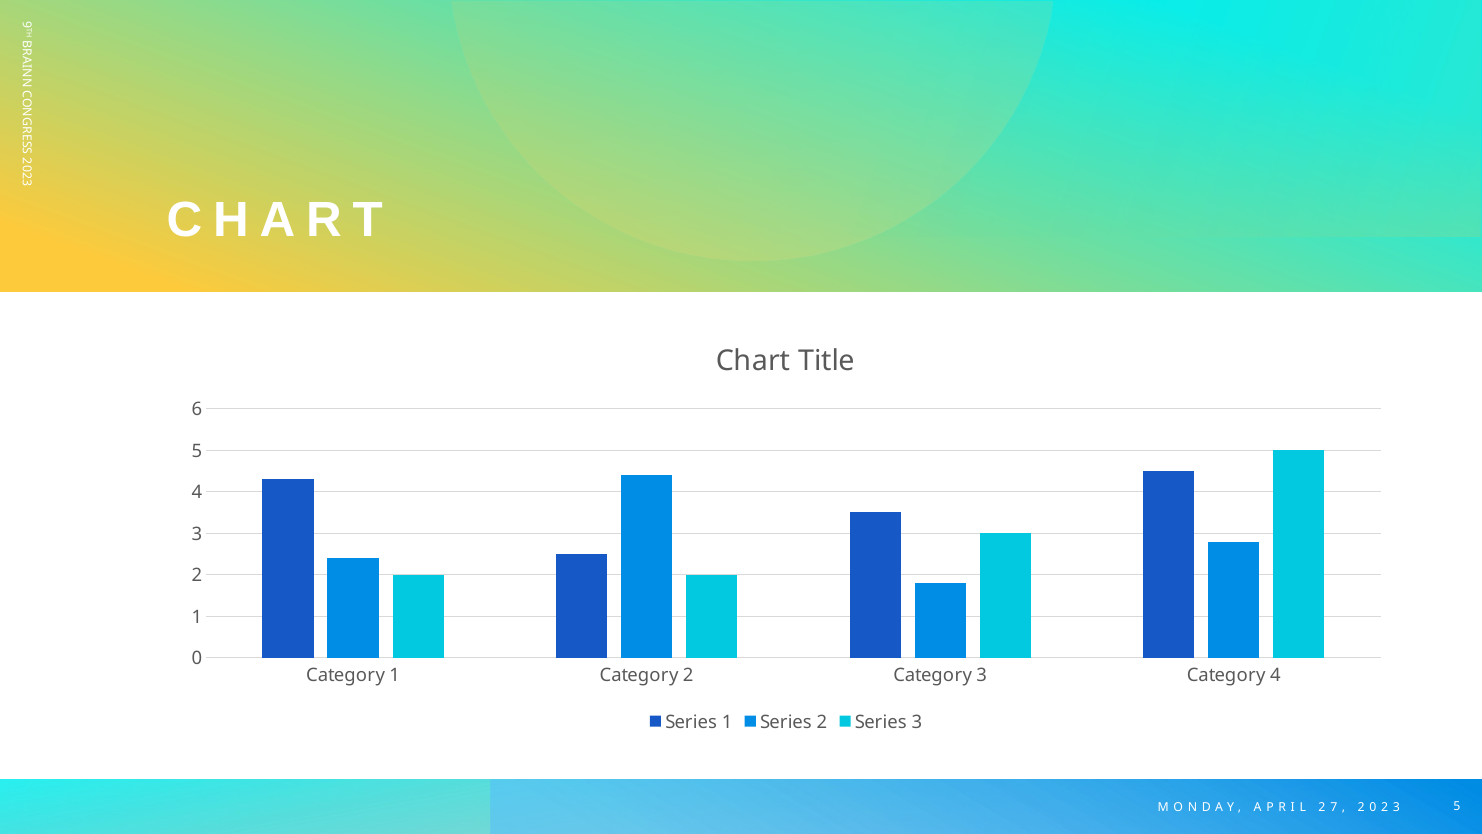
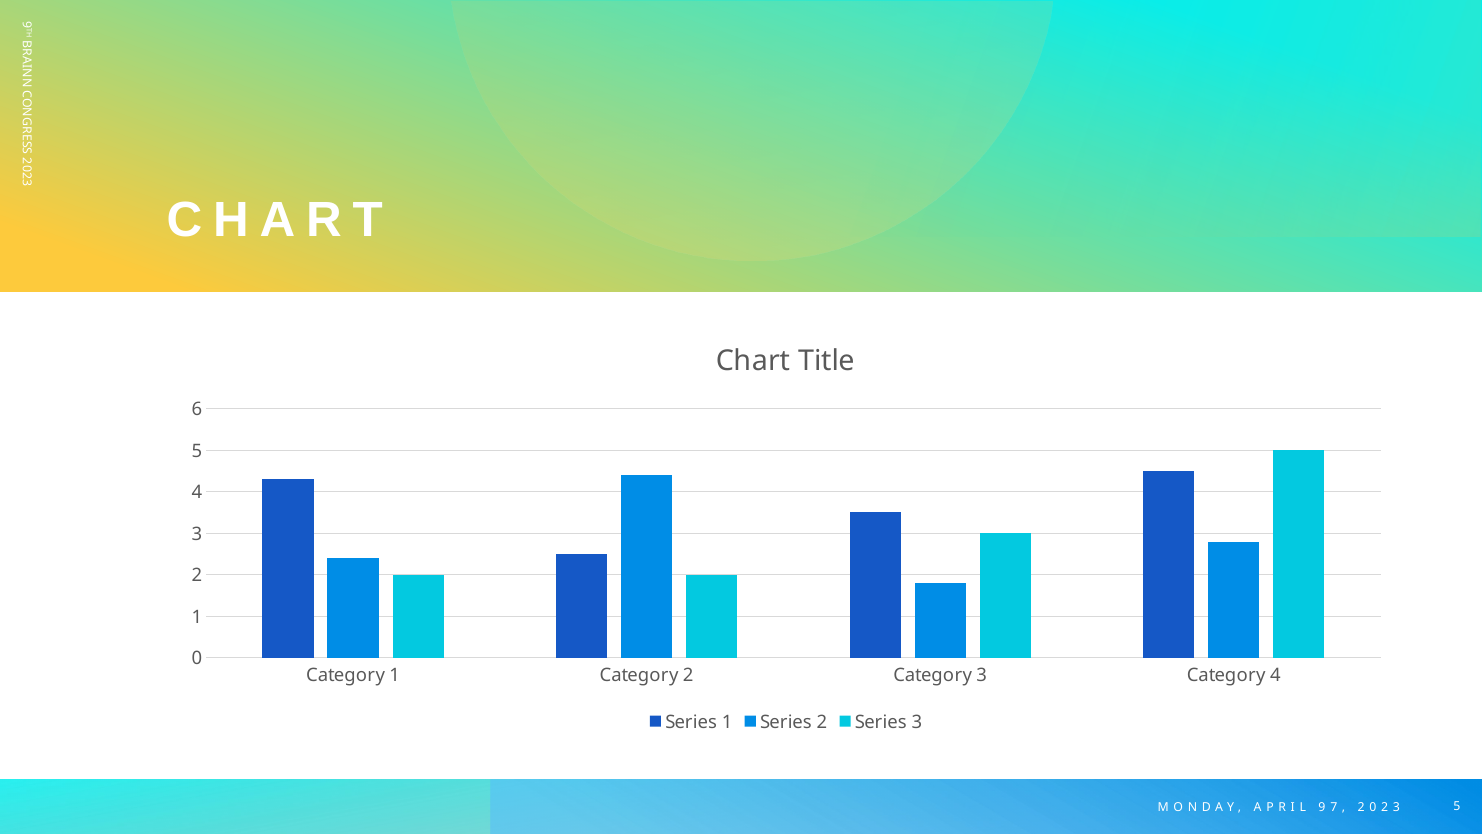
2: 2 -> 9 (1322, 807)
